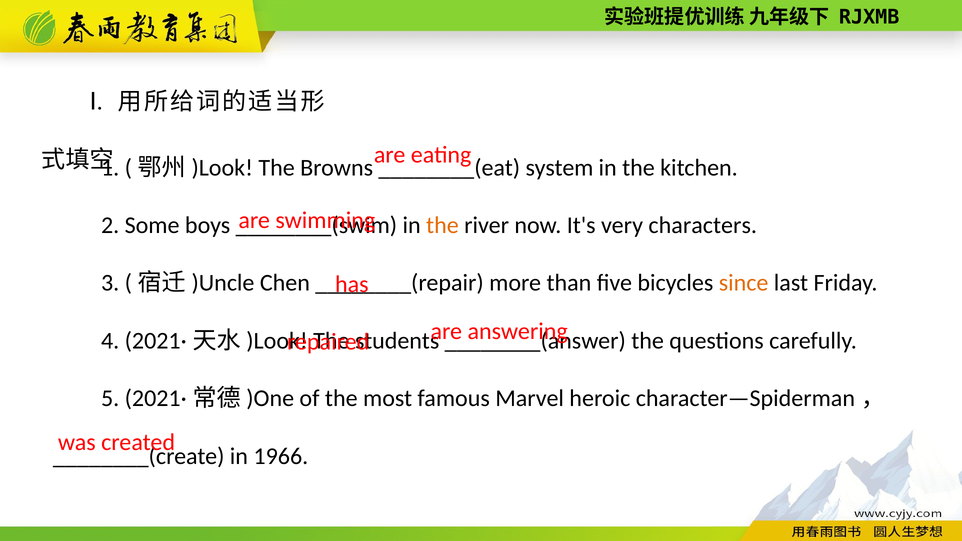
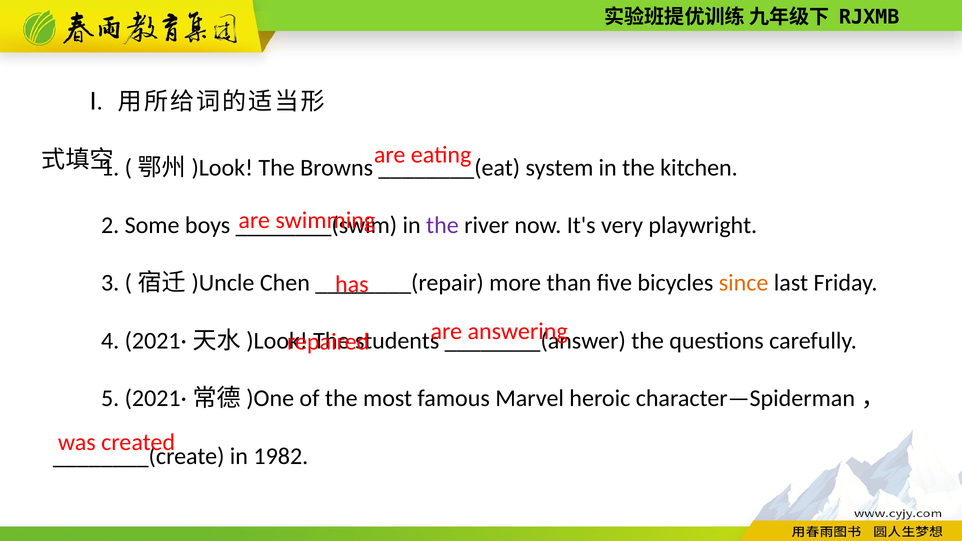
the colour: orange -> purple (442, 225)
characters: characters -> playwright (703, 225)
1966: 1966 -> 1982 (281, 456)
